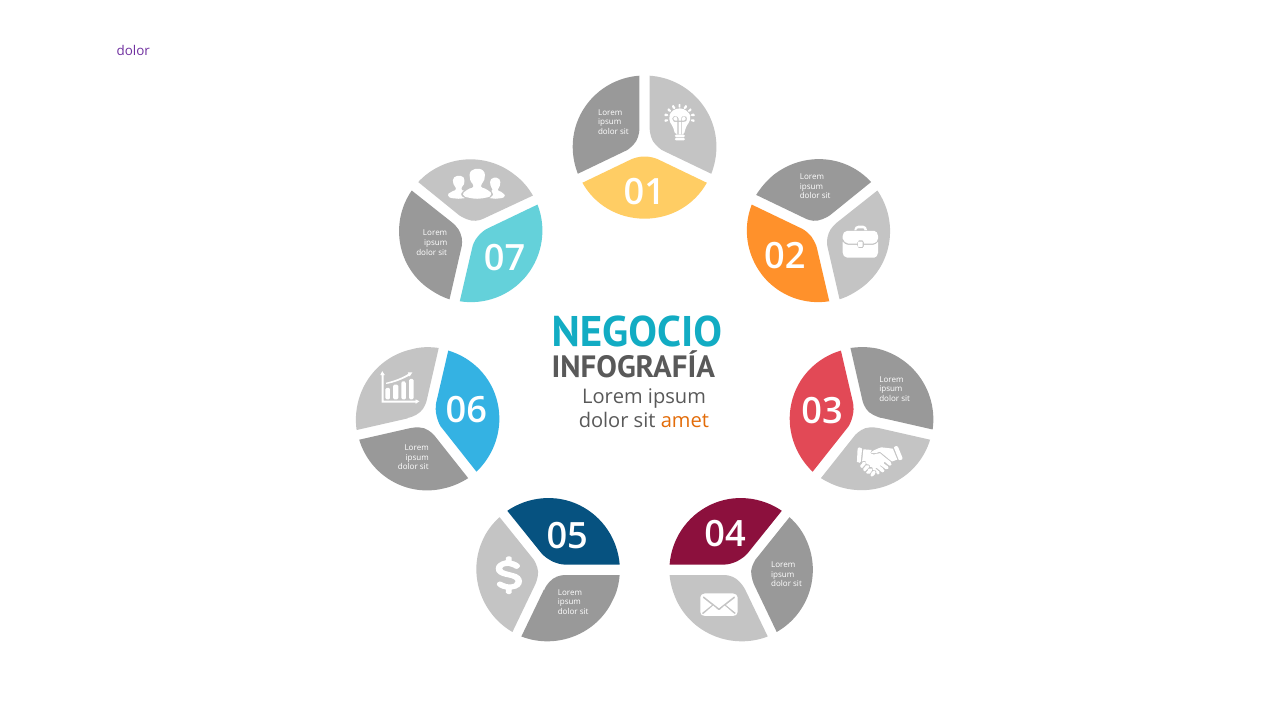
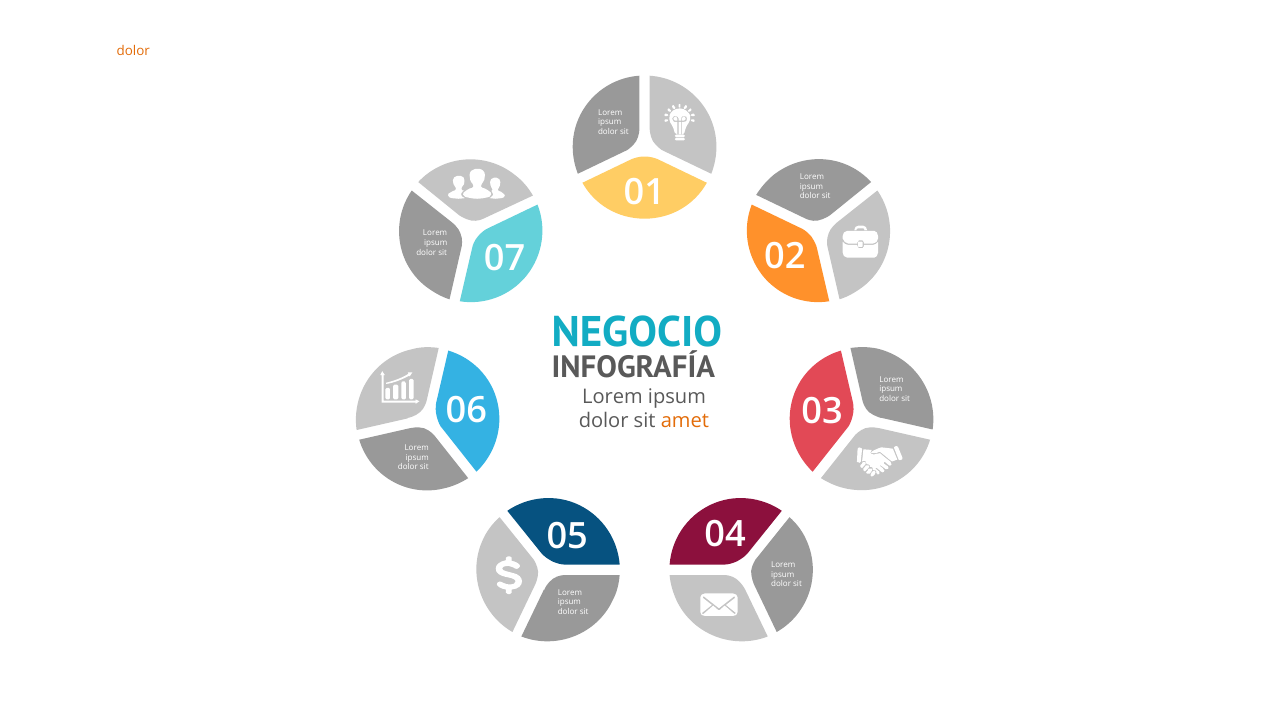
dolor colour: purple -> orange (133, 51)
